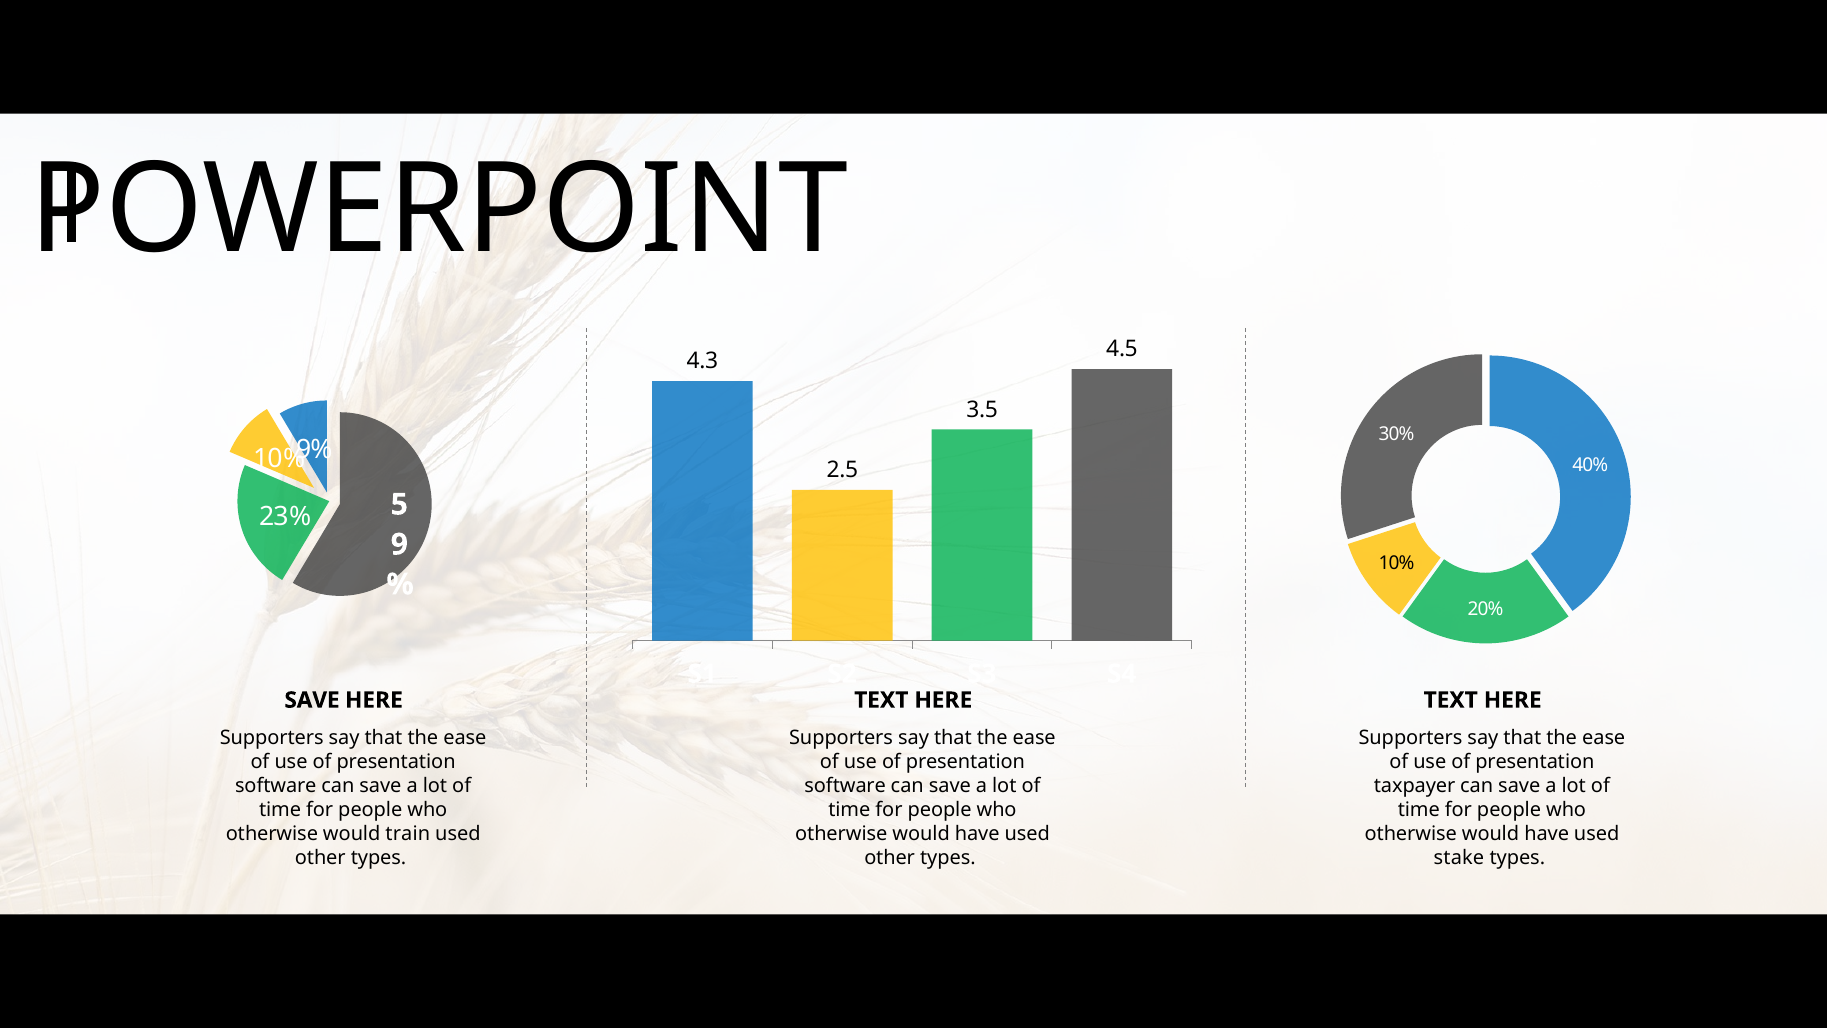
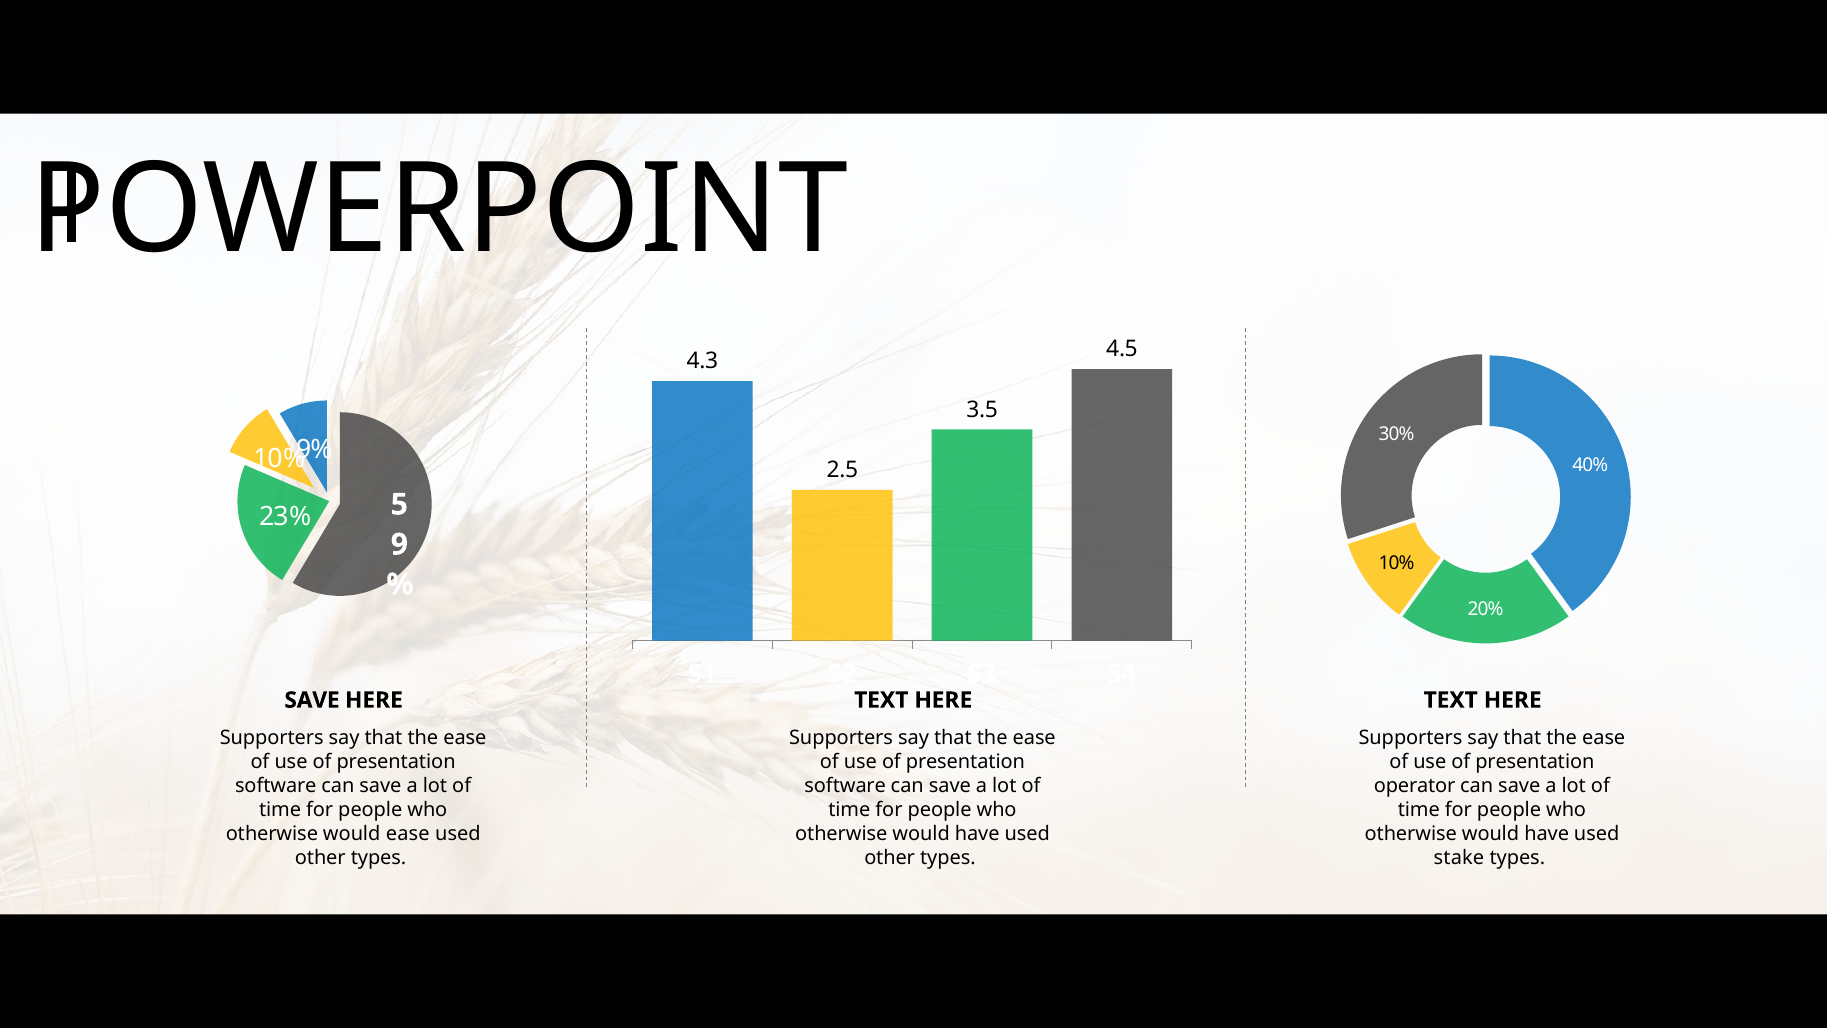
taxpayer: taxpayer -> operator (1415, 785)
would train: train -> ease (408, 833)
